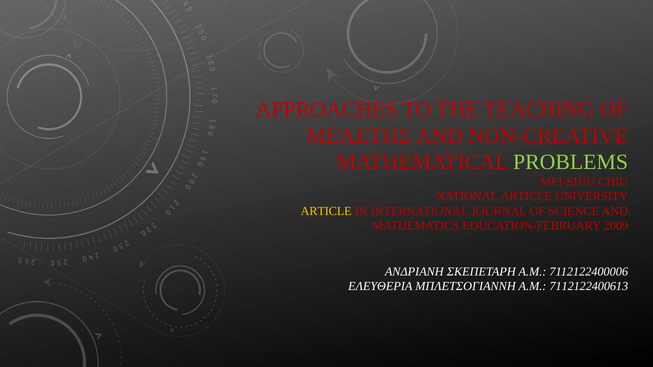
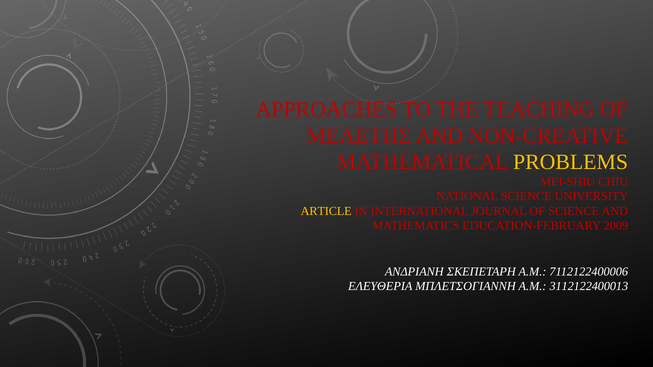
PROBLEMS colour: light green -> yellow (571, 162)
NATIONAL ARTICLE: ARTICLE -> SCIENCE (526, 197)
7112122400613: 7112122400613 -> 3112122400013 (589, 287)
